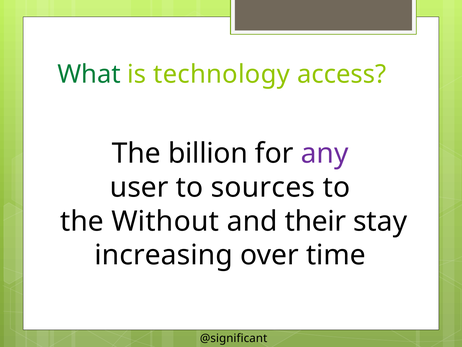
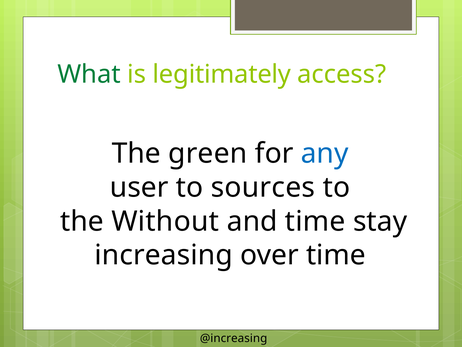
technology: technology -> legitimately (222, 74)
billion: billion -> green (208, 153)
any colour: purple -> blue (325, 153)
and their: their -> time (315, 221)
@significant: @significant -> @increasing (234, 338)
